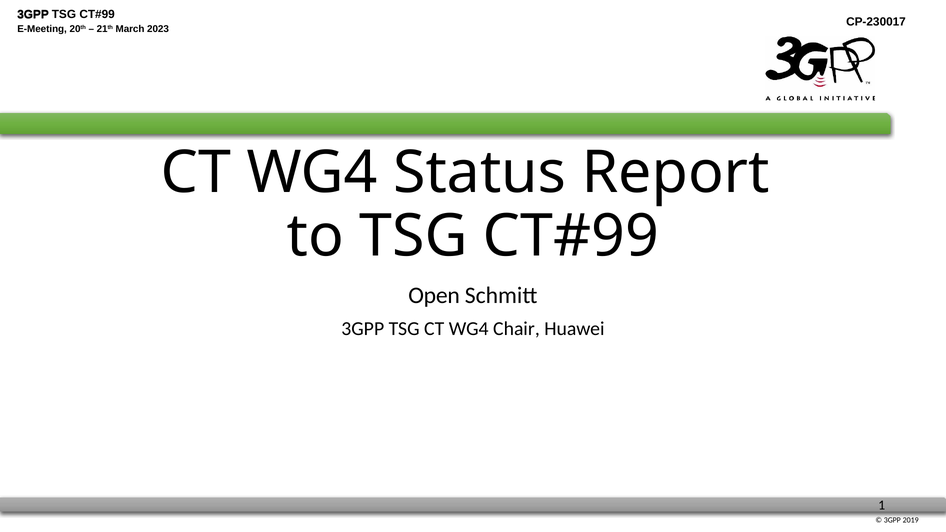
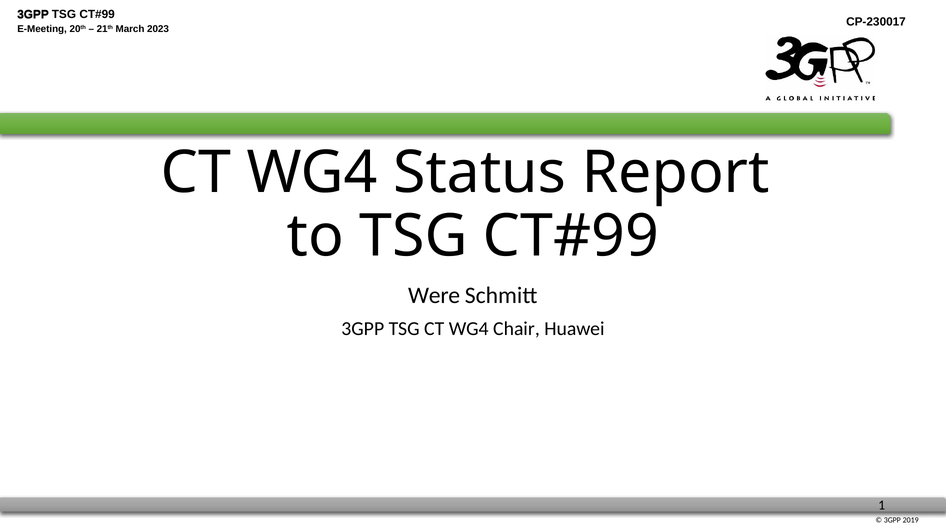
Open: Open -> Were (434, 296)
